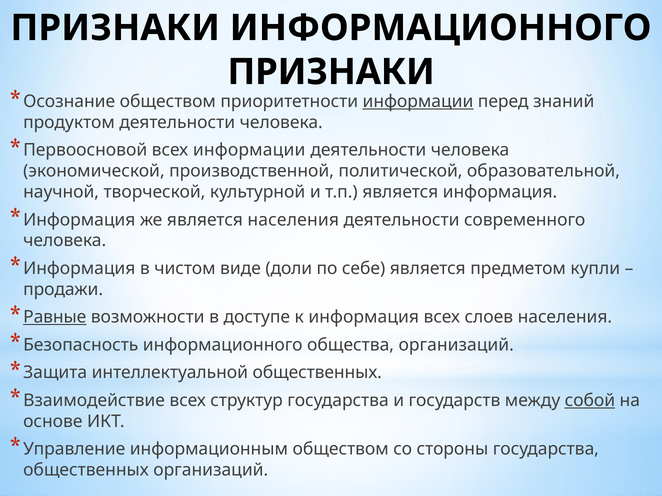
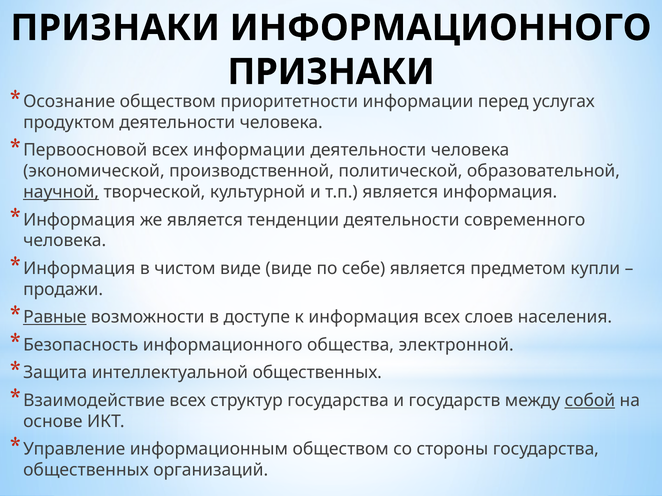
информации underline: present -> none (418, 102)
знаний: знаний -> услугах (564, 102)
научной underline: none -> present (61, 192)
является населения: населения -> тенденции (293, 220)
виде доли: доли -> виде (289, 269)
общества организаций: организаций -> электронной (456, 345)
